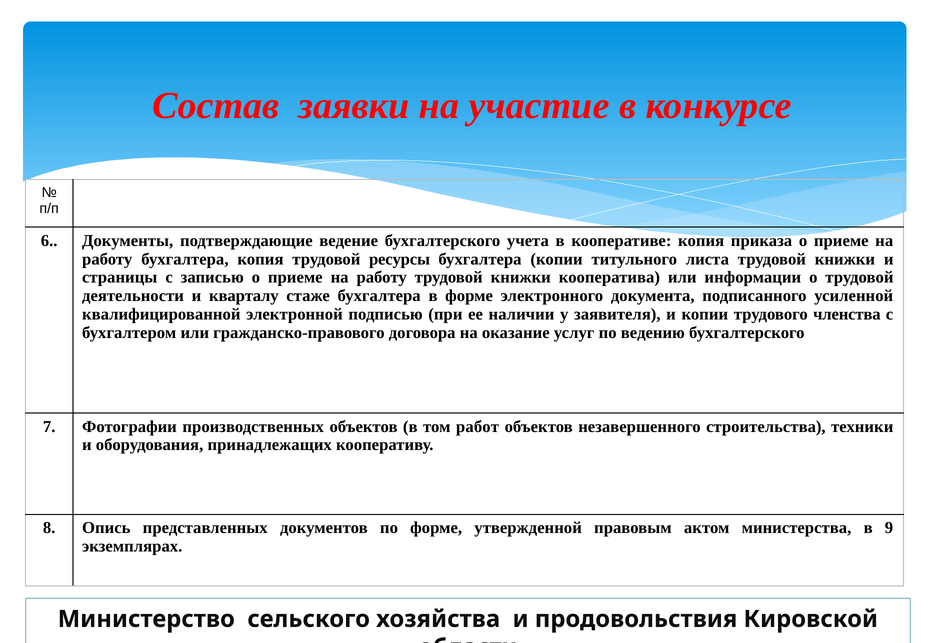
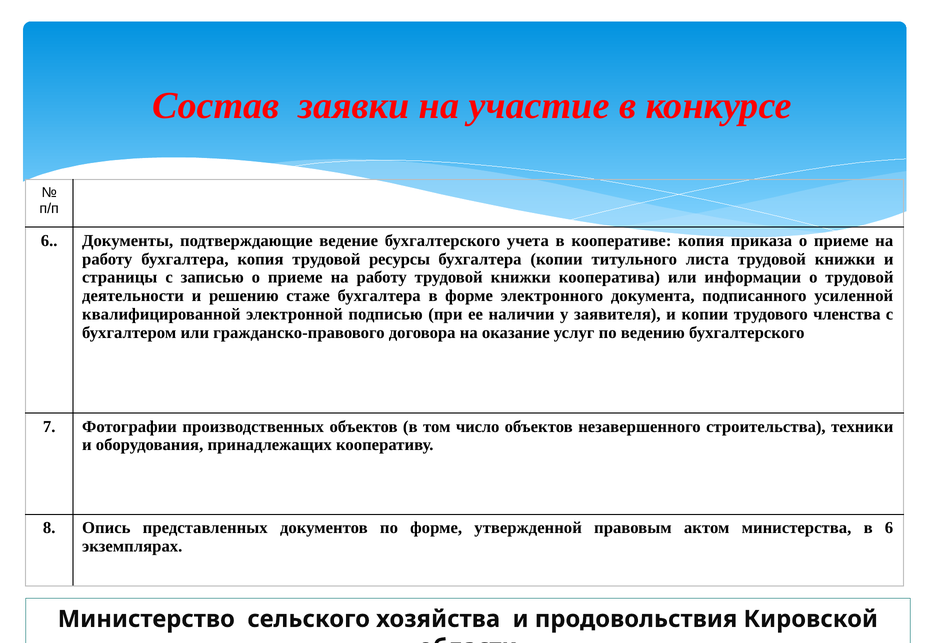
кварталу: кварталу -> решению (244, 296)
работ: работ -> число (478, 427)
в 9: 9 -> 6 (889, 528)
